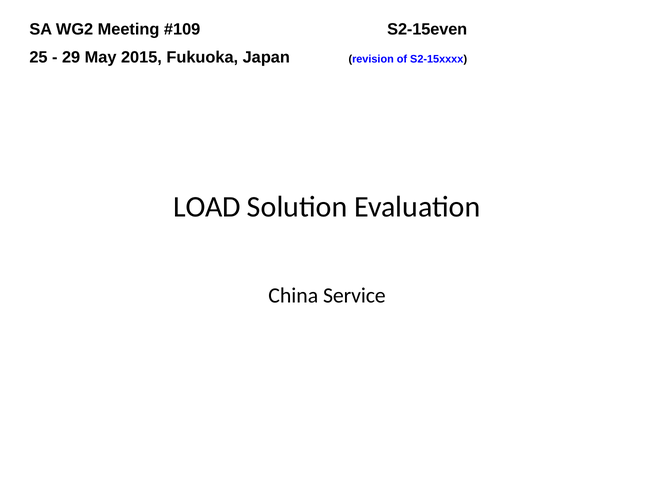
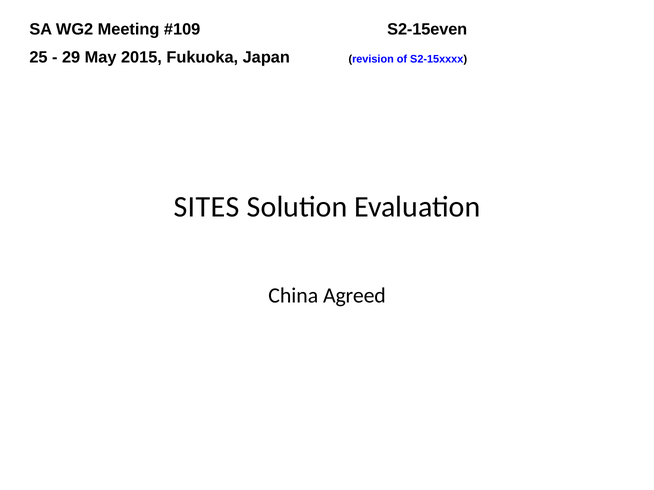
LOAD: LOAD -> SITES (207, 207)
Service: Service -> Agreed (354, 296)
